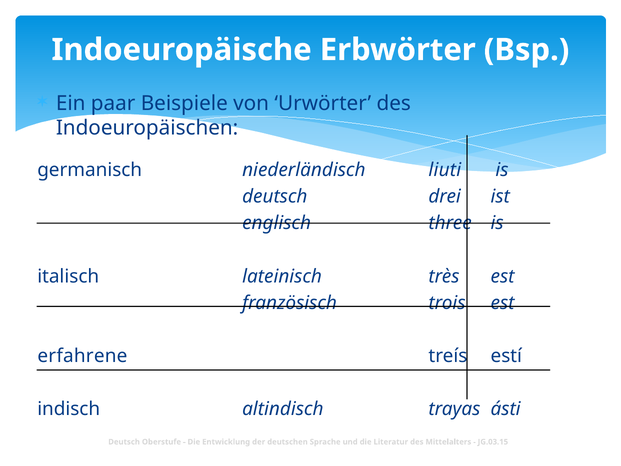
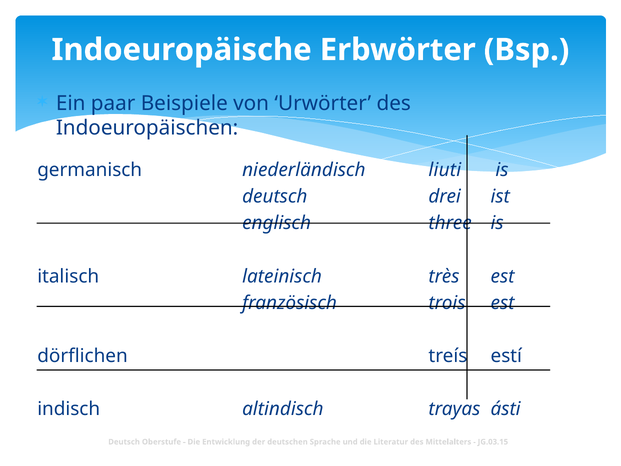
erfahrene: erfahrene -> dörflichen (83, 356)
